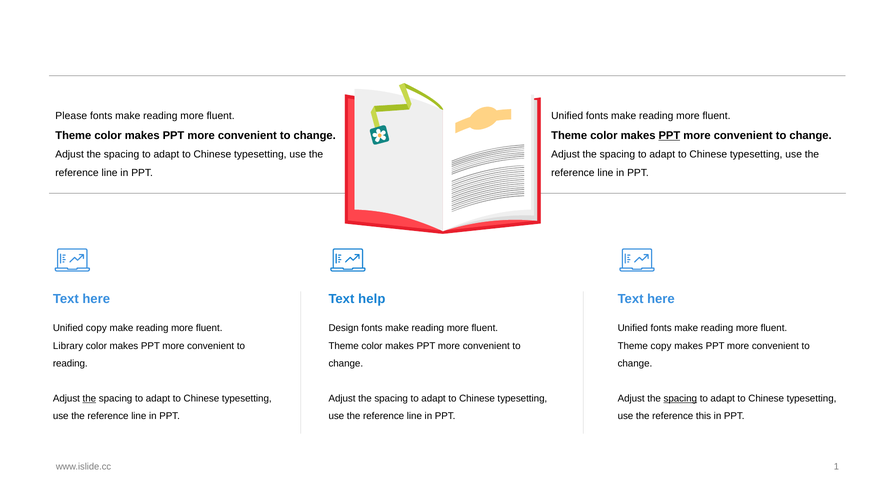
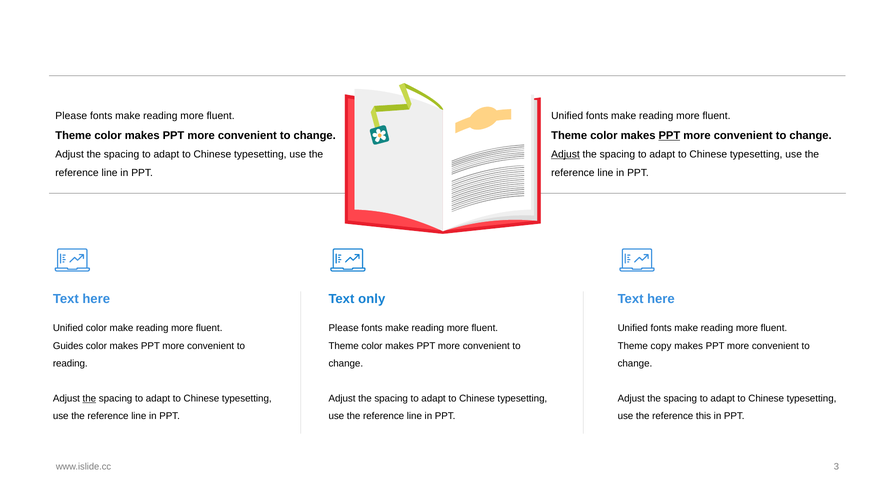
Adjust underline: none -> present (565, 154)
help: help -> only (372, 298)
Unified copy: copy -> color (96, 328)
Design: Design -> Please (344, 328)
Library: Library -> Guides (68, 345)
spacing underline: present -> none (680, 398)
1: 1 -> 3 (836, 466)
